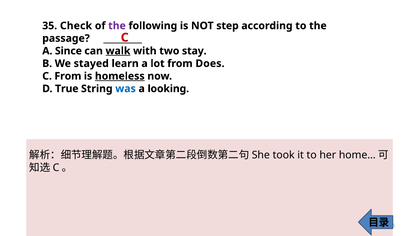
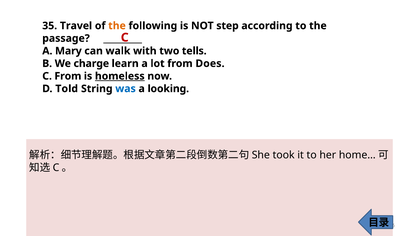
Check: Check -> Travel (76, 26)
the colour: purple -> orange (117, 26)
Since: Since -> Mary (68, 51)
walk underline: present -> none (118, 51)
stay: stay -> tells (194, 51)
stayed: stayed -> charge (91, 63)
True: True -> Told (67, 89)
